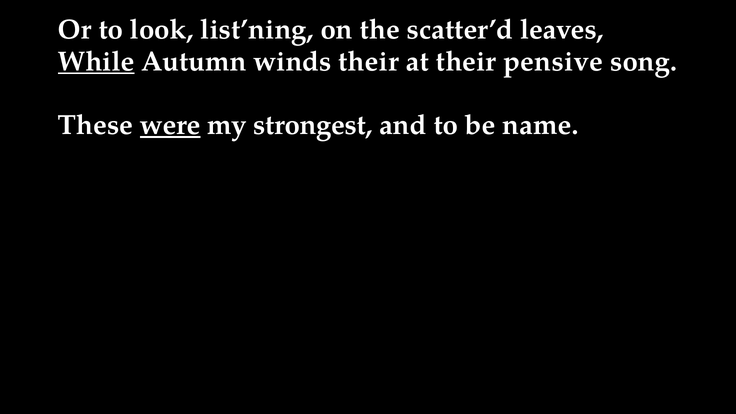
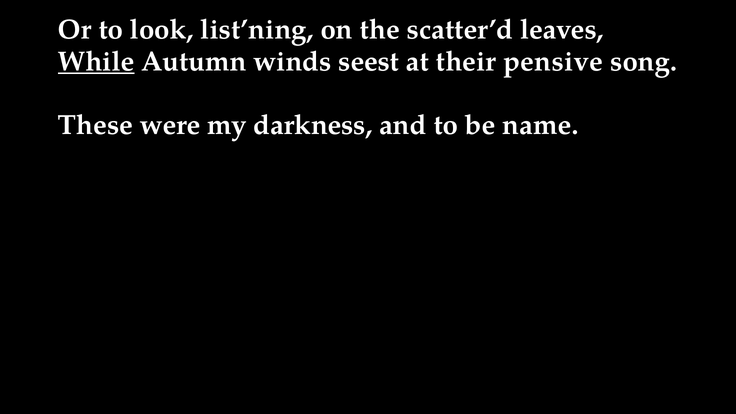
winds their: their -> seest (369, 61)
were underline: present -> none (170, 125)
strongest: strongest -> darkness (313, 125)
